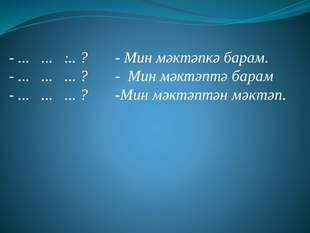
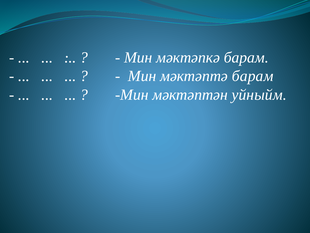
мәктәп: мәктәп -> уйныйм (259, 95)
